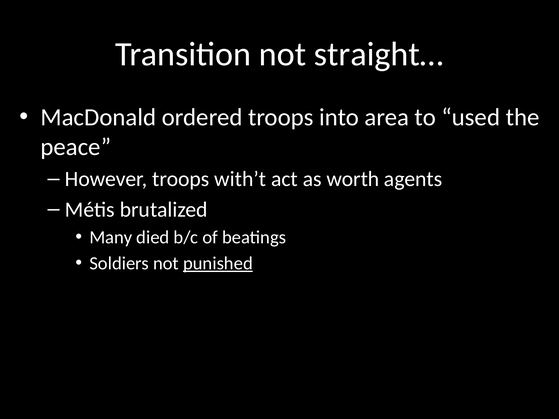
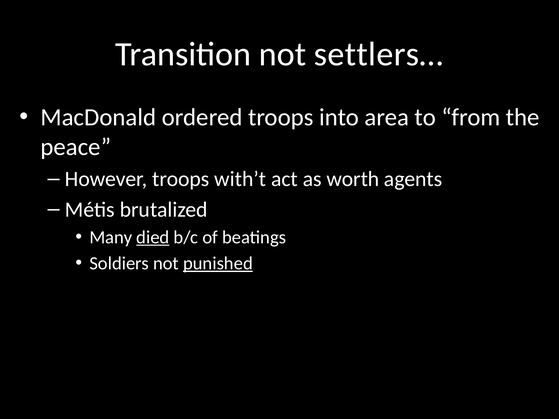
straight…: straight… -> settlers… (379, 54)
used: used -> from (471, 117)
died underline: none -> present (153, 237)
